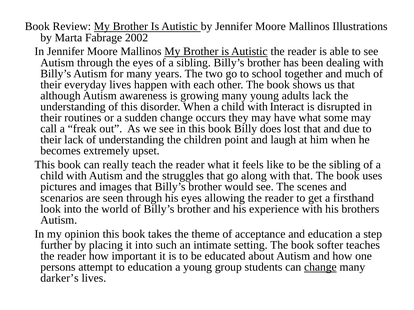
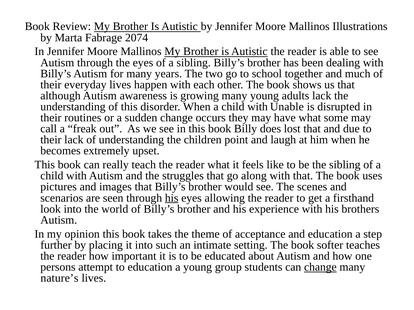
2002: 2002 -> 2074 (137, 38)
Interact: Interact -> Unable (287, 107)
his underline: none -> present (172, 198)
darker’s: darker’s -> nature’s (59, 278)
